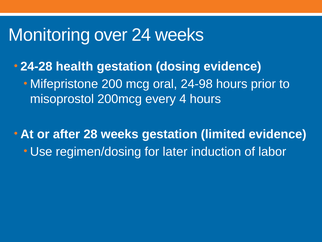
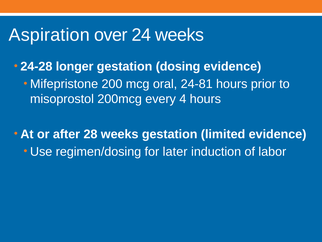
Monitoring: Monitoring -> Aspiration (49, 35)
health: health -> longer (75, 66)
24-98: 24-98 -> 24-81 (197, 84)
